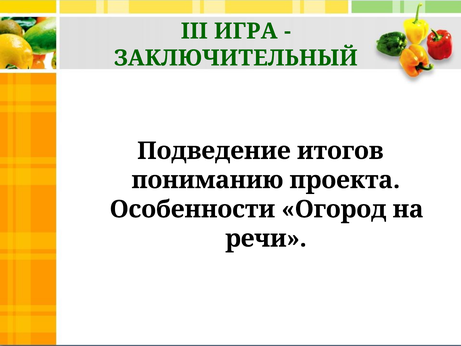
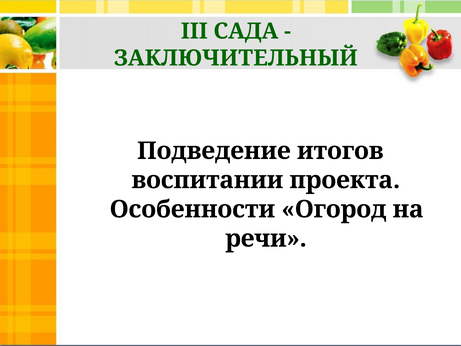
ИГРА: ИГРА -> САДА (246, 31)
пониманию: пониманию -> воспитании (207, 180)
